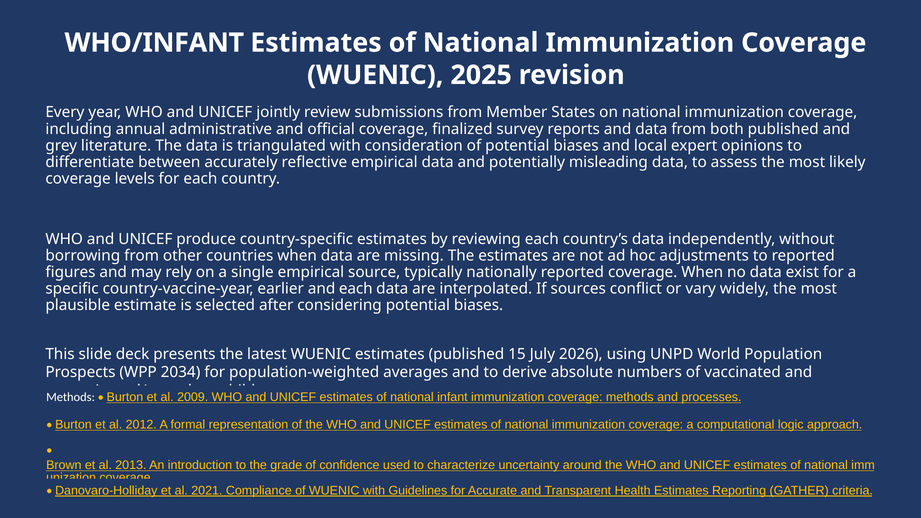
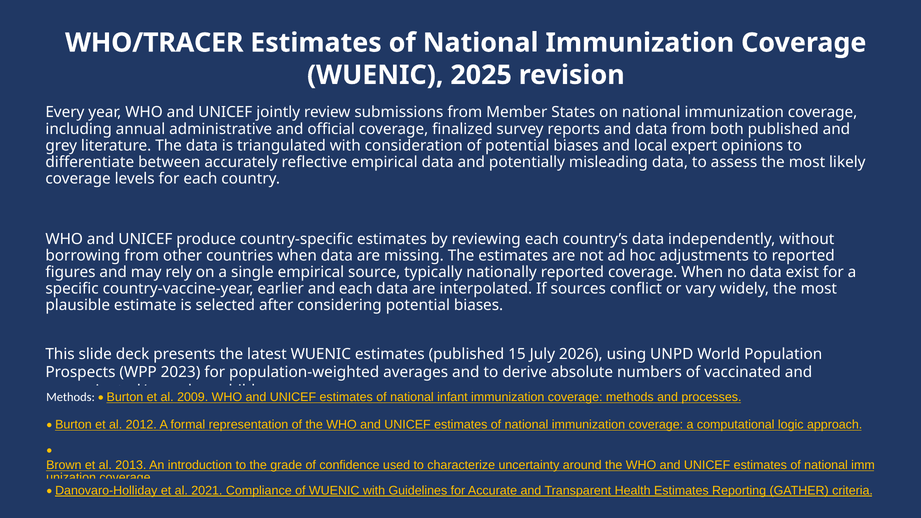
WHO/INFANT: WHO/INFANT -> WHO/TRACER (154, 43)
2034: 2034 -> 2023 (181, 372)
